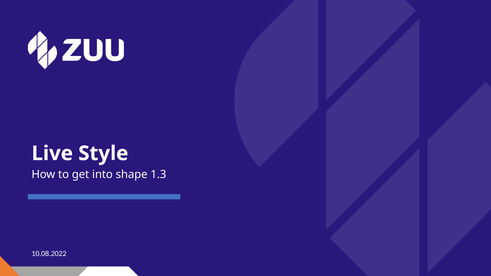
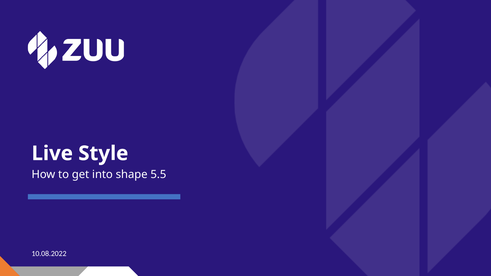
1.3: 1.3 -> 5.5 (158, 175)
